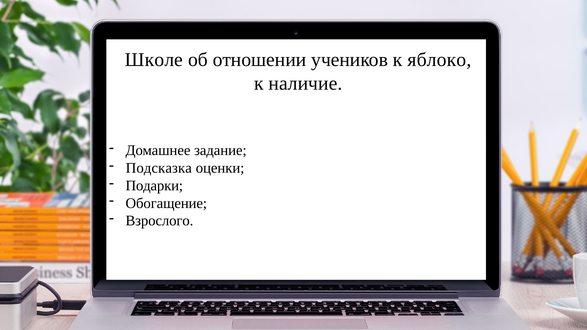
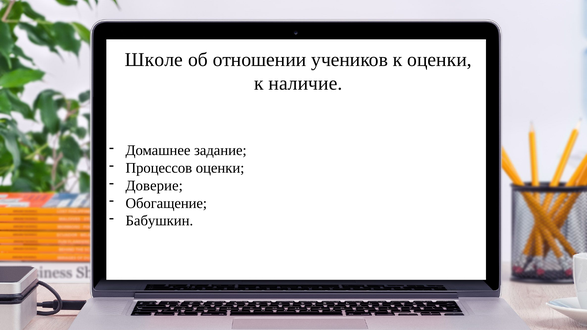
к яблоко: яблоко -> оценки (440, 60)
Подсказка: Подсказка -> Процессов (159, 168)
Подарки: Подарки -> Доверие (154, 186)
Взрослого: Взрослого -> Бабушкин (159, 221)
